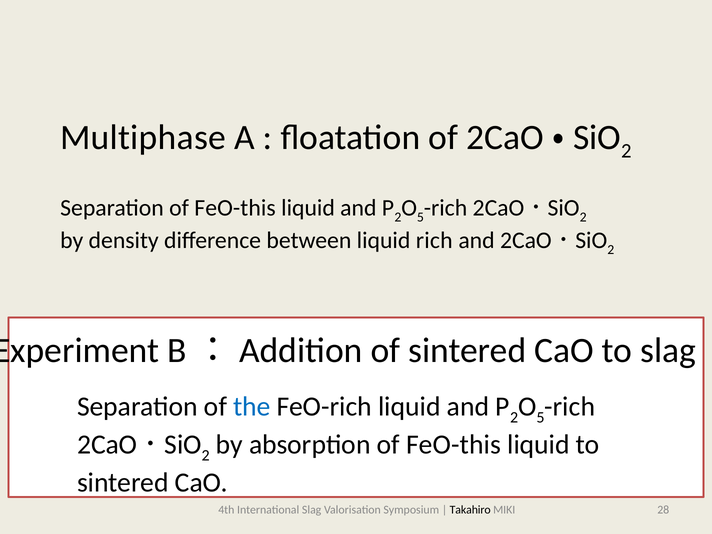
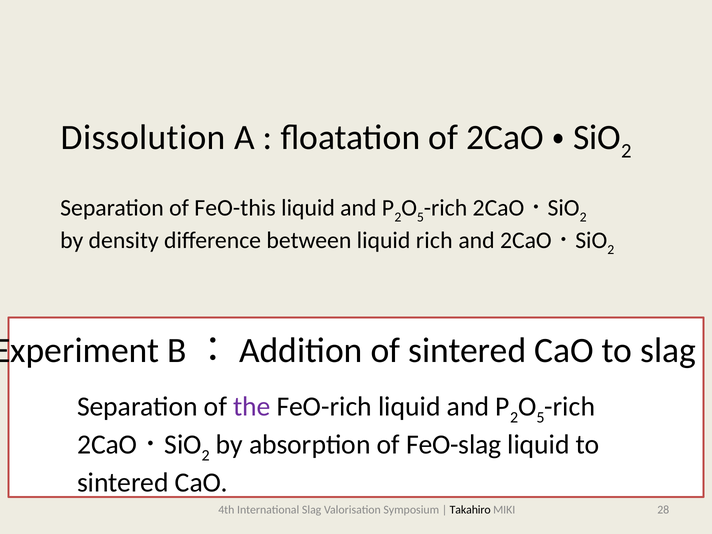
Multiphase: Multiphase -> Dissolution (143, 137)
the colour: blue -> purple (252, 407)
absorption of FeO-this: FeO-this -> FeO-slag (454, 445)
